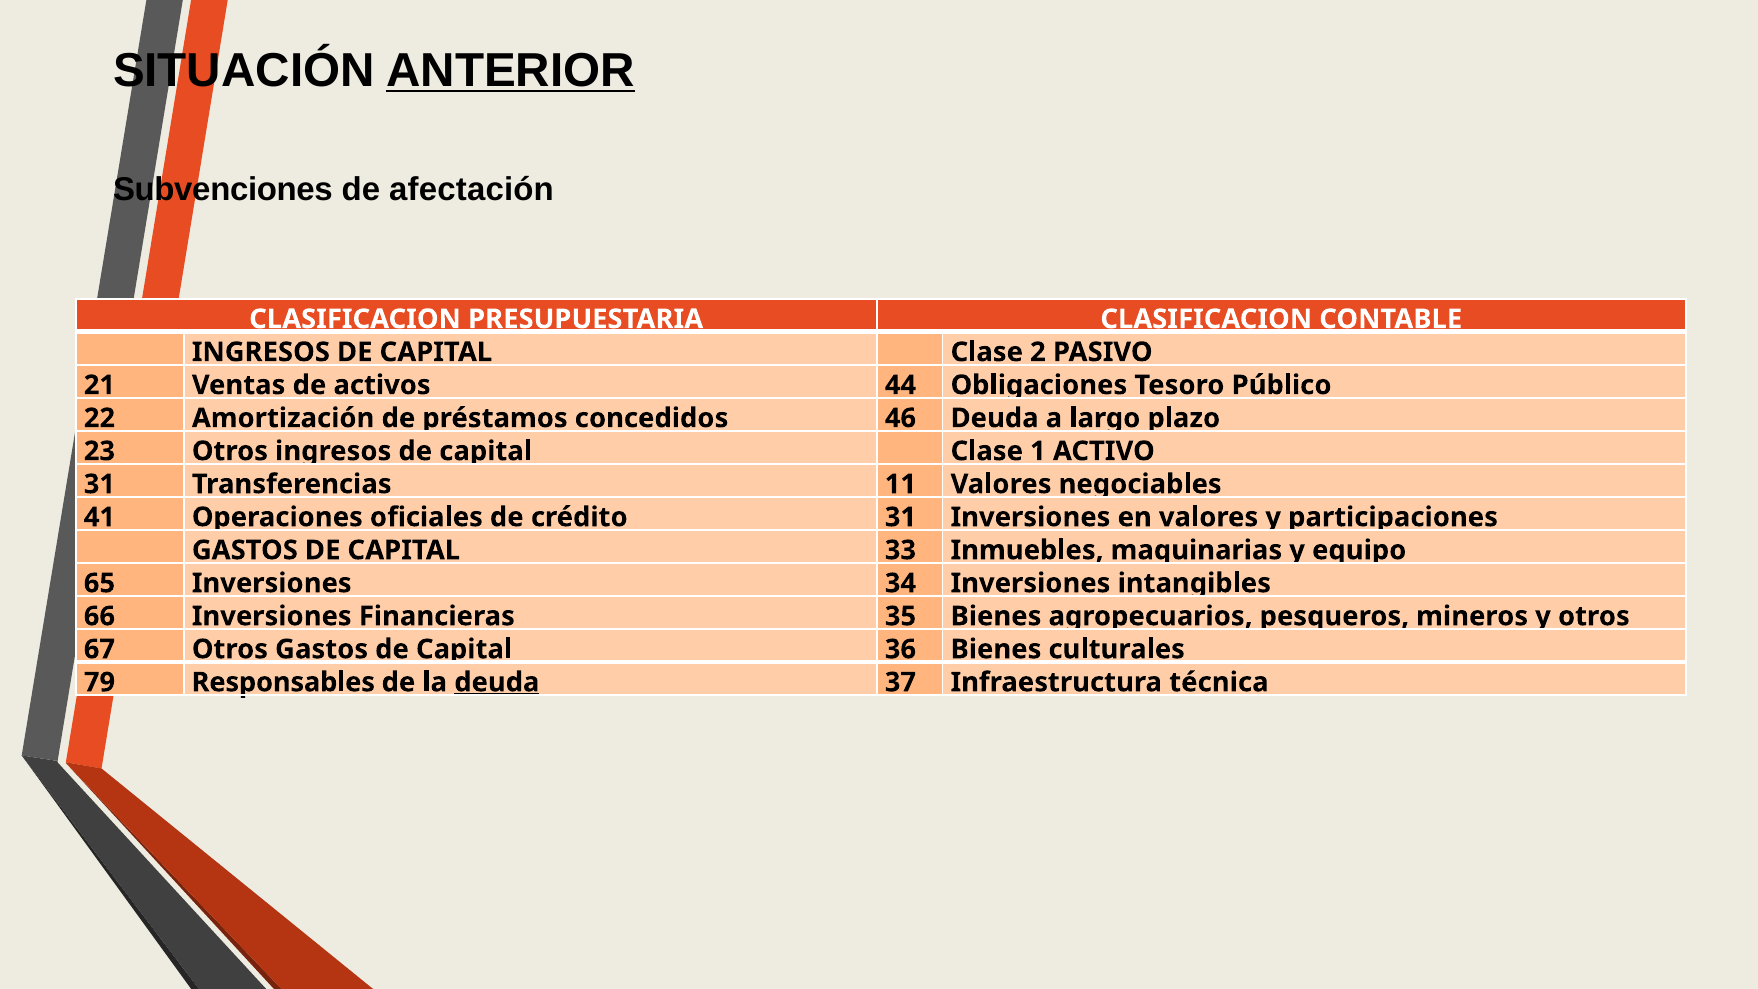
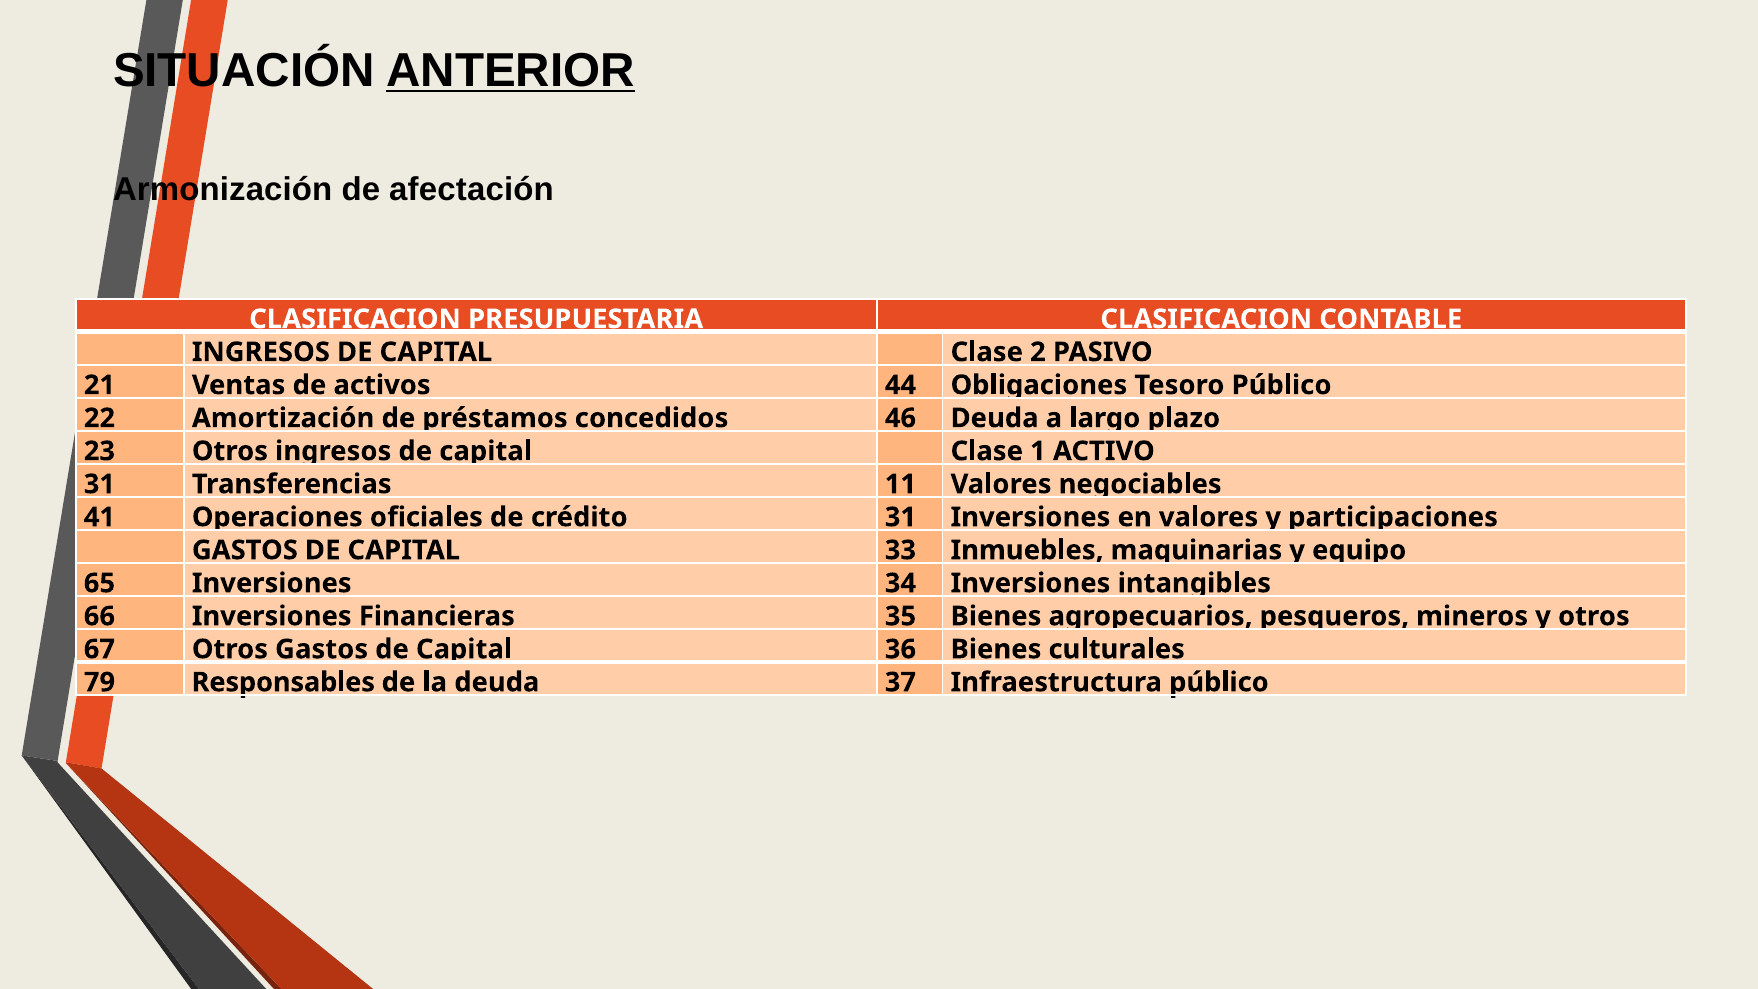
Subvenciones: Subvenciones -> Armonización (223, 189)
deuda underline: present -> none (497, 682)
Infraestructura técnica: técnica -> público (1219, 682)
